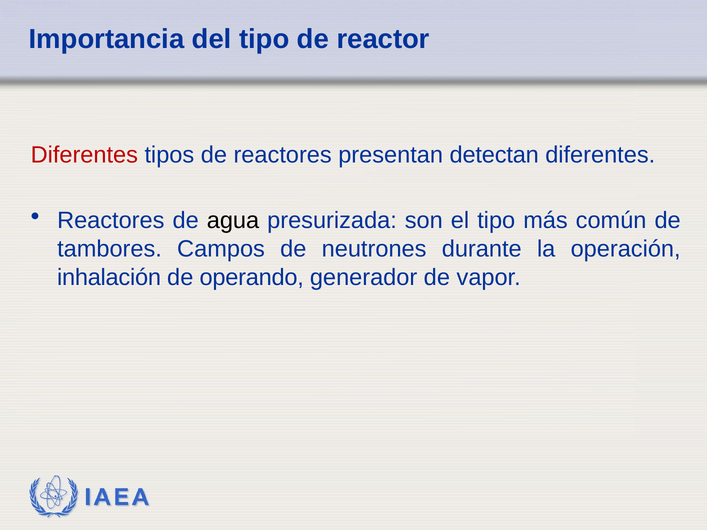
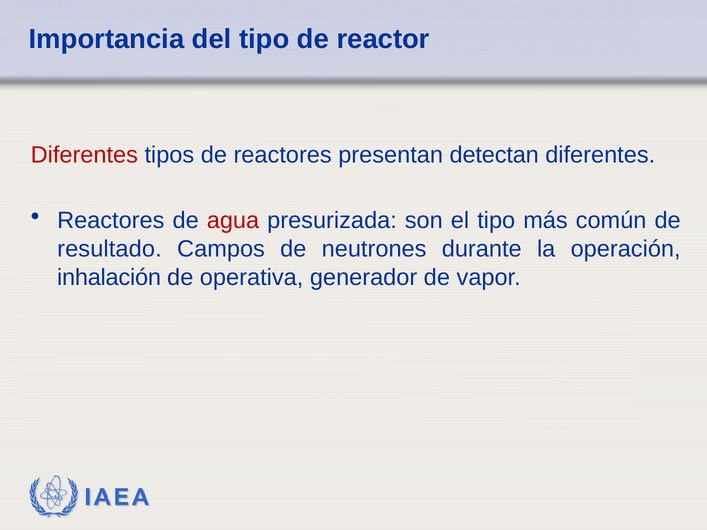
agua colour: black -> red (233, 221)
tambores: tambores -> resultado (109, 249)
operando: operando -> operativa (252, 277)
